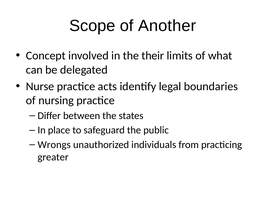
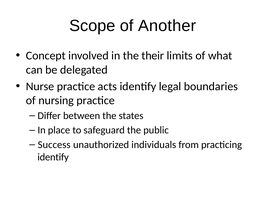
Wrongs: Wrongs -> Success (54, 145)
greater: greater -> identify (53, 157)
